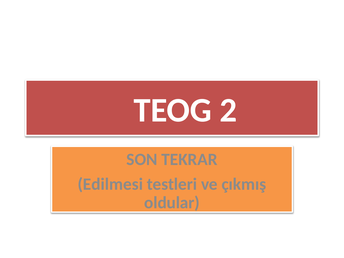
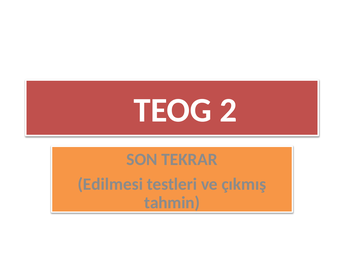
oldular: oldular -> tahmin (172, 203)
